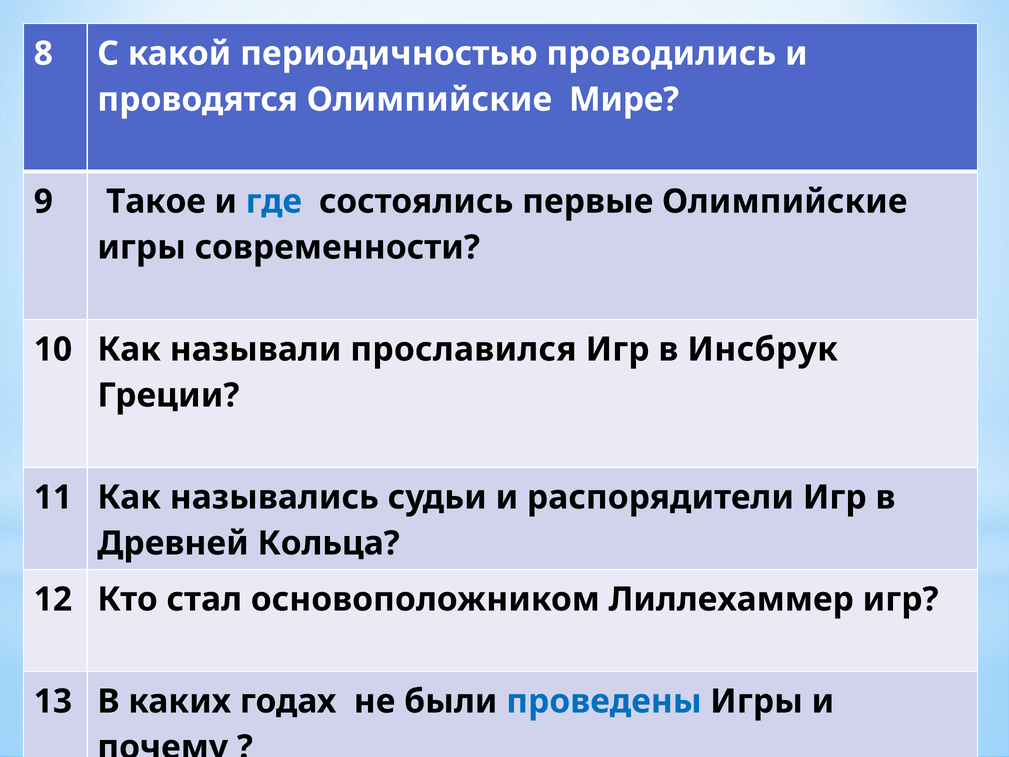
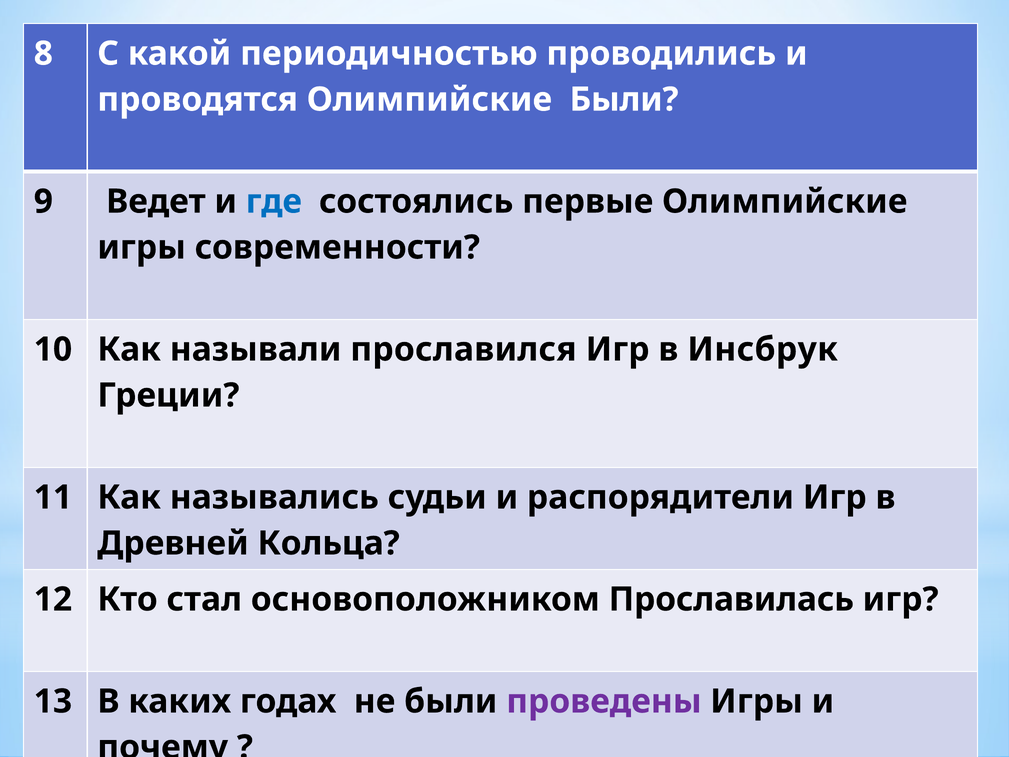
Олимпийские Мире: Мире -> Были (624, 99)
Такое: Такое -> Ведет (156, 201)
Лиллехаммер: Лиллехаммер -> Прославилась (731, 599)
проведены colour: blue -> purple (604, 701)
